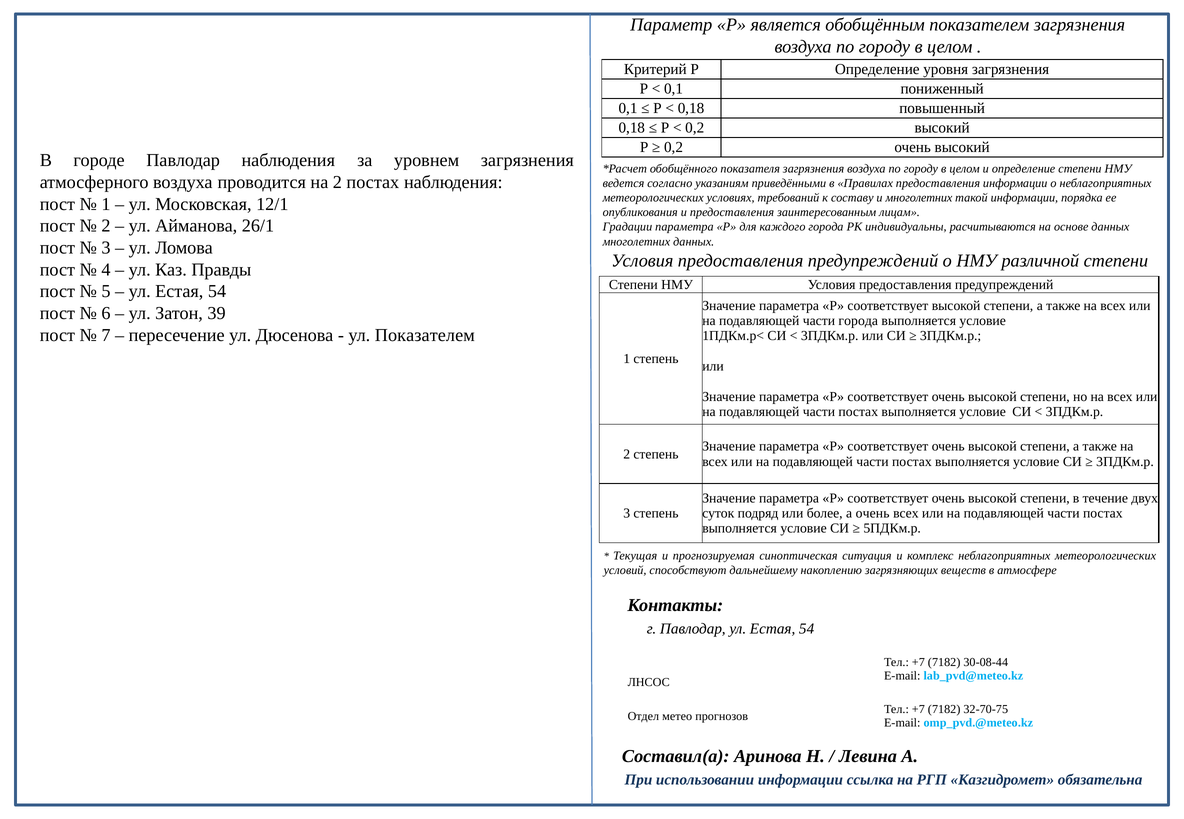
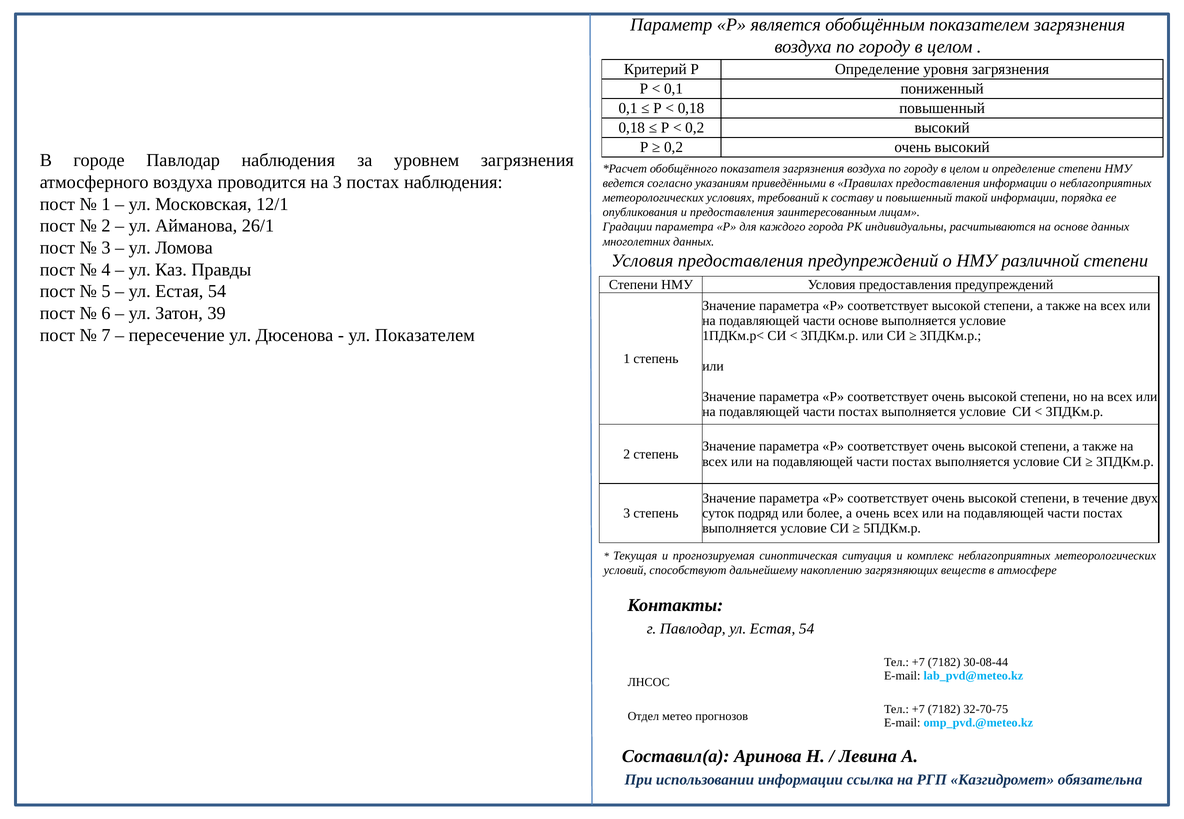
на 2: 2 -> 3 (337, 182)
и многолетних: многолетних -> повышенный (919, 198)
части города: города -> основе (858, 321)
